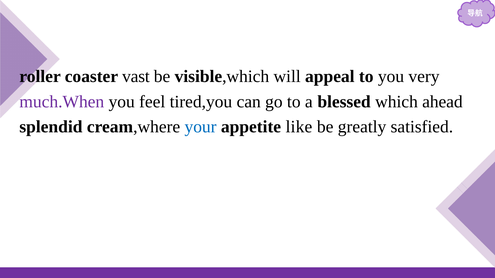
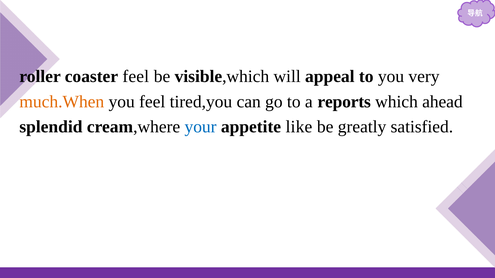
coaster vast: vast -> feel (136, 77)
much.When colour: purple -> orange (62, 102)
blessed: blessed -> reports (344, 102)
